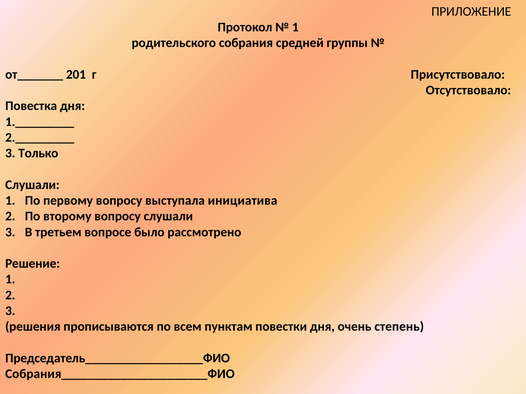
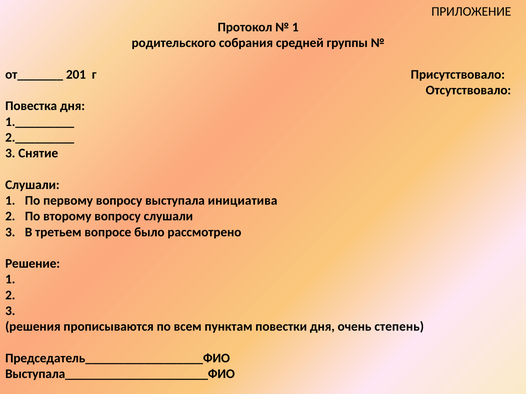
Только: Только -> Снятие (38, 153)
Собрания______________________ФИО: Собрания______________________ФИО -> Выступала______________________ФИО (120, 374)
